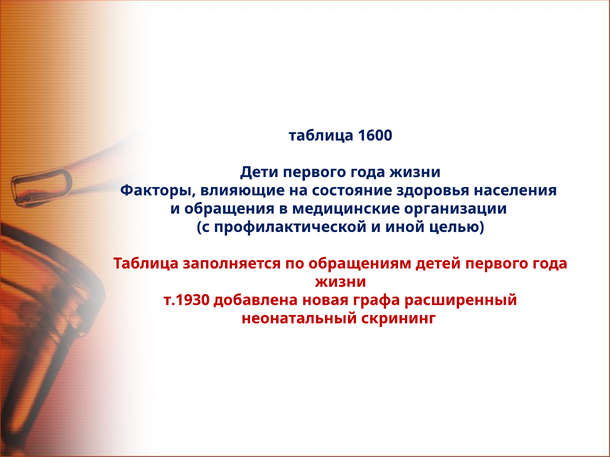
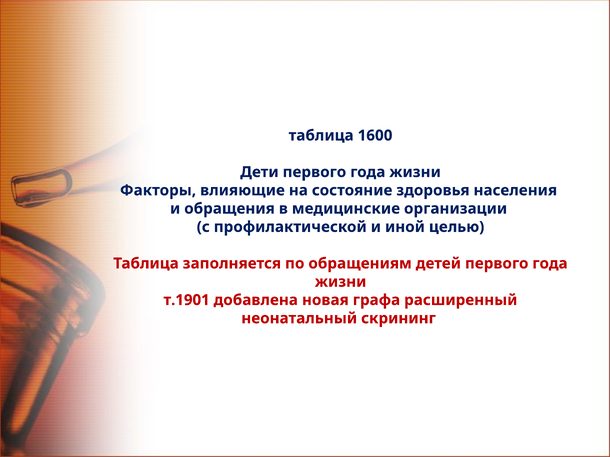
т.1930: т.1930 -> т.1901 (187, 300)
